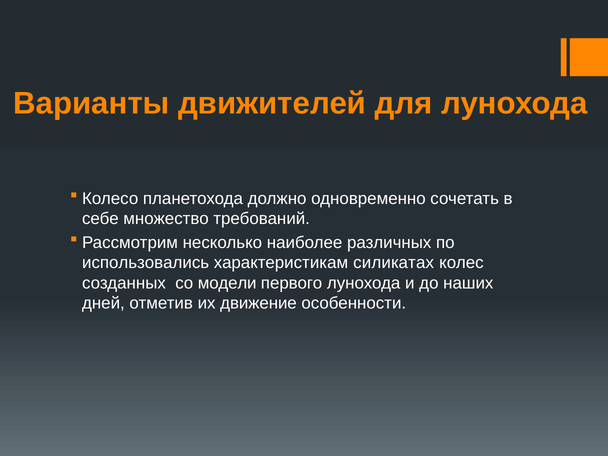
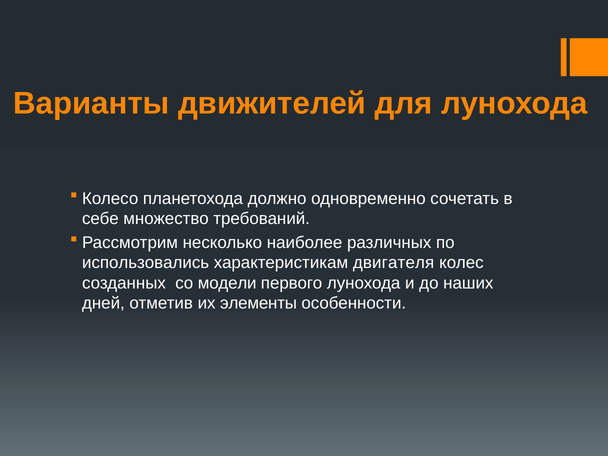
силикатах: силикатах -> двигателя (394, 263)
движение: движение -> элементы (259, 303)
